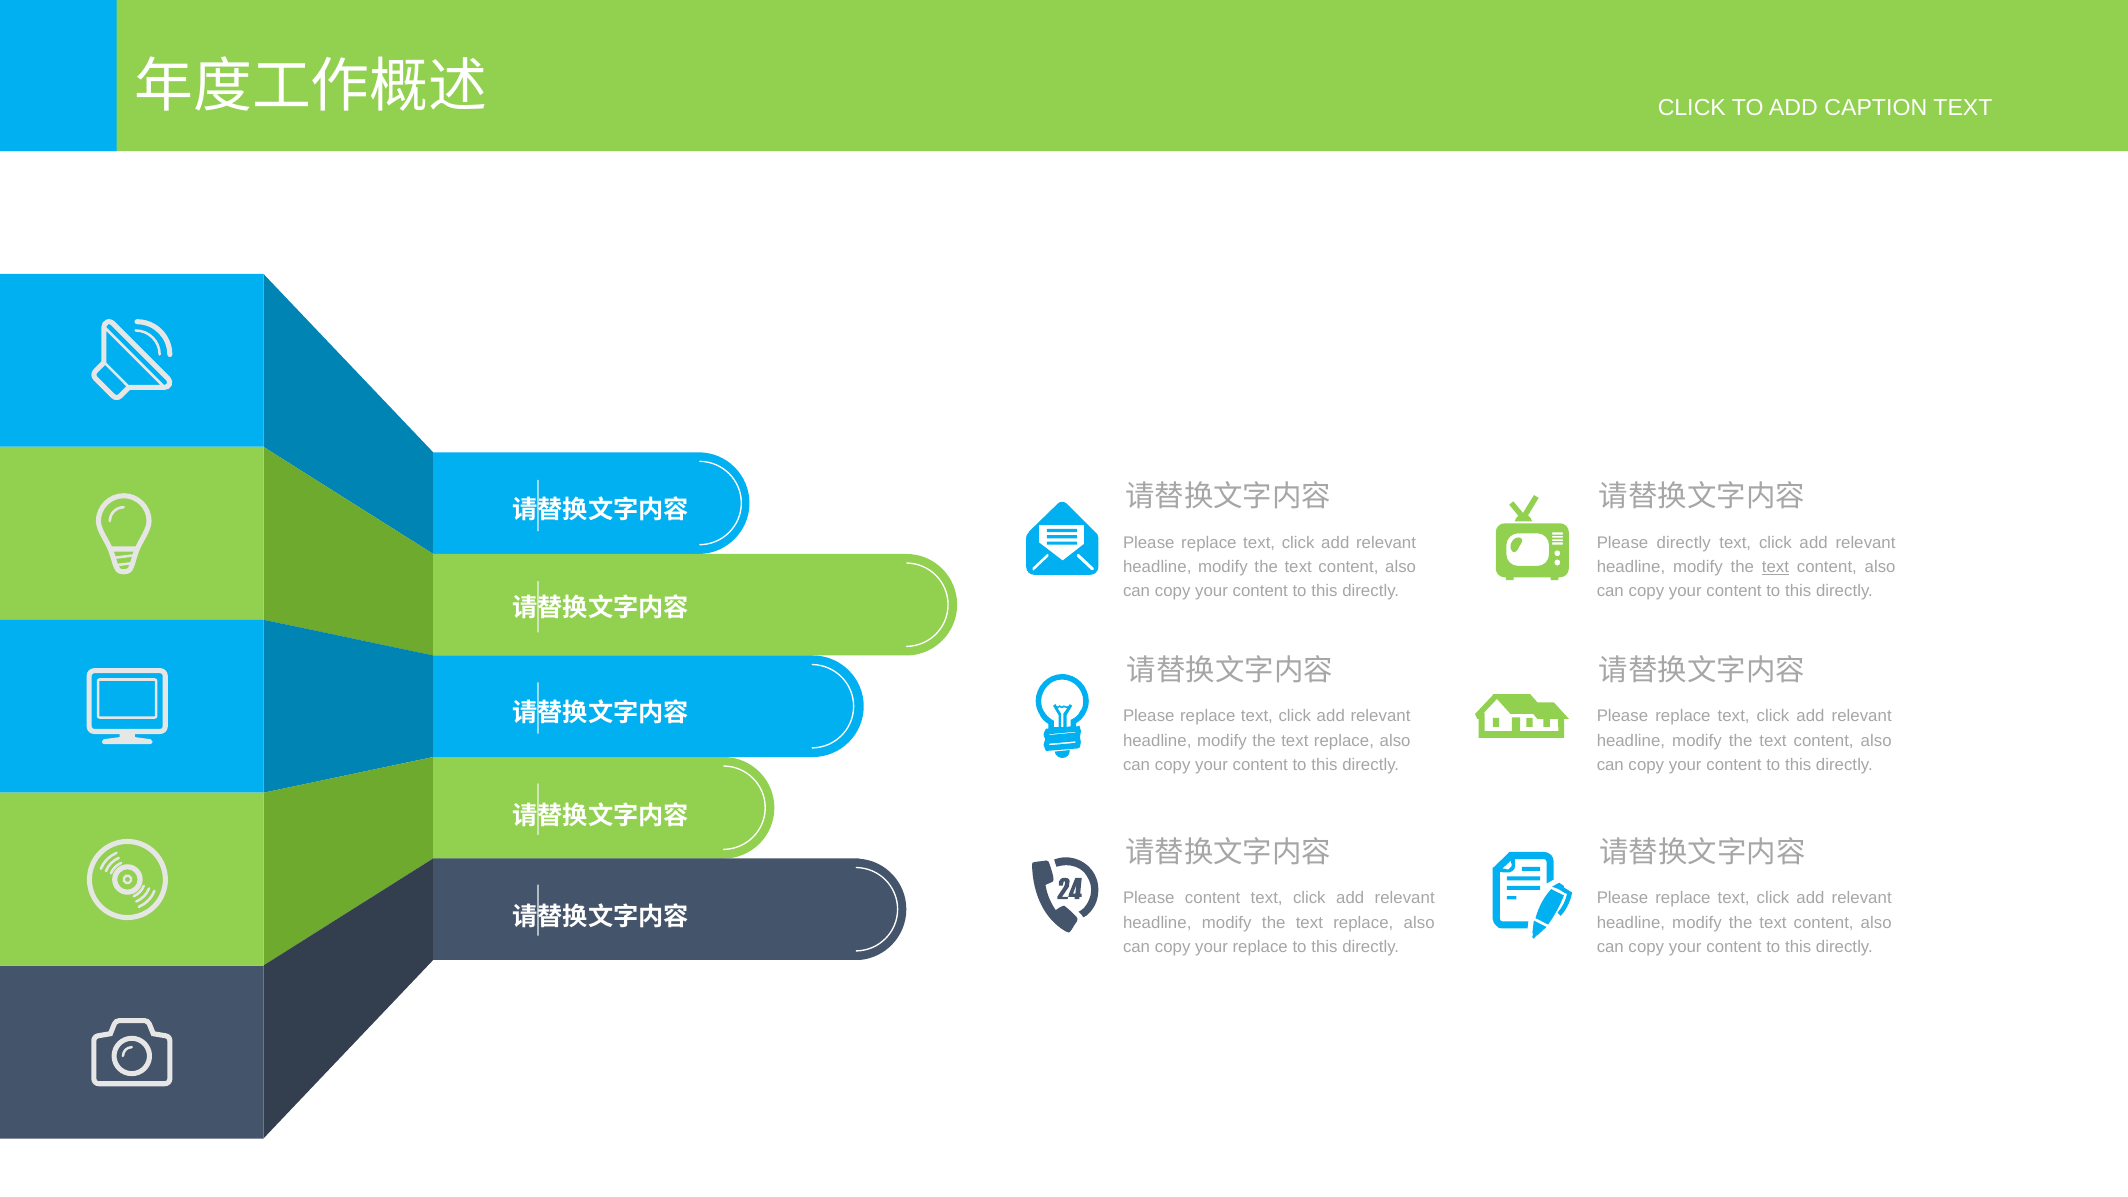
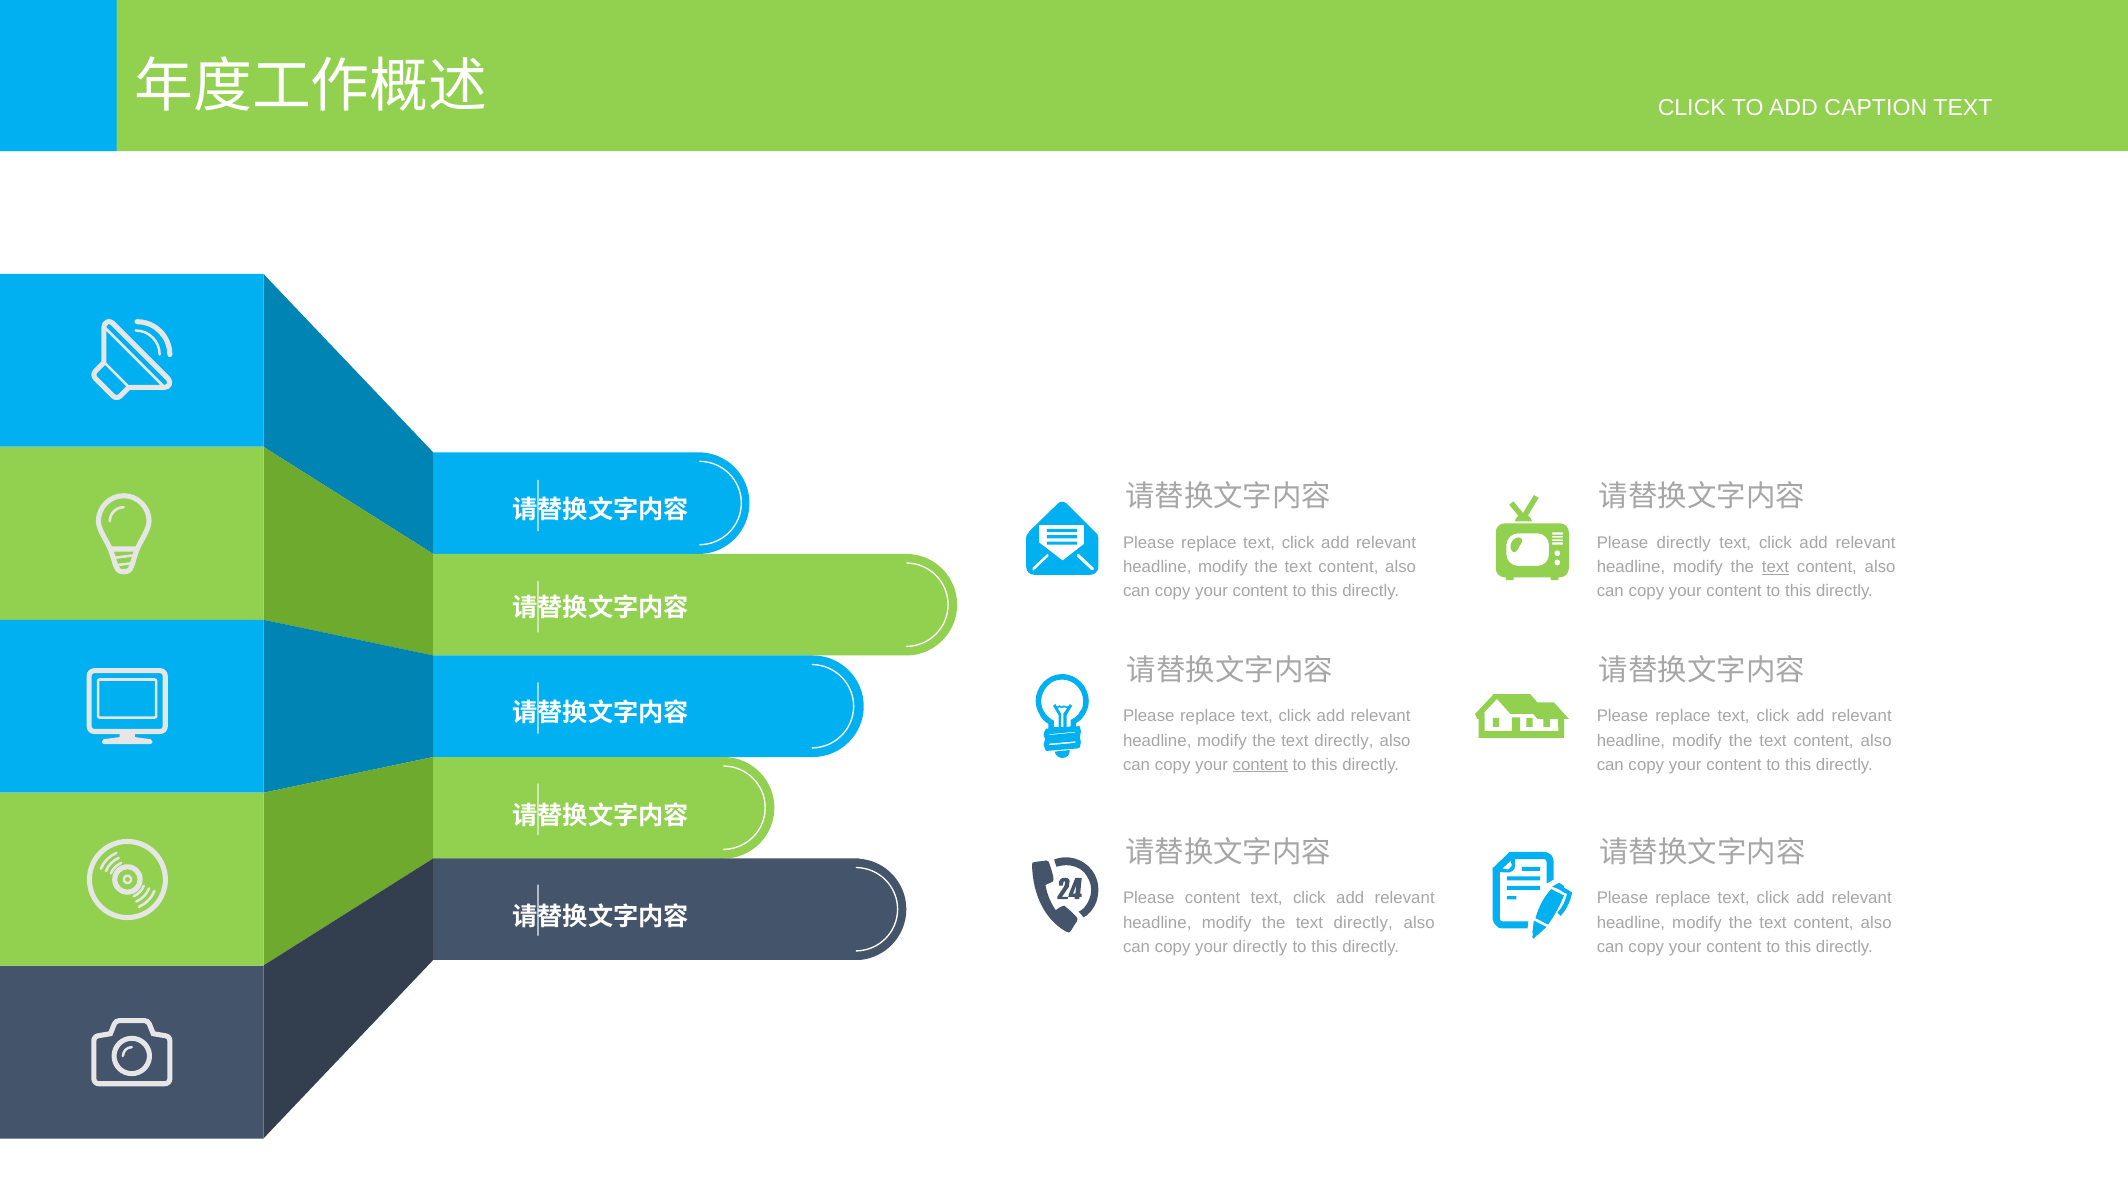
replace: replace -> directly (1344, 741)
content underline: none -> present (1260, 765)
replace: replace -> directly (1363, 922)
your replace: replace -> directly (1260, 947)
